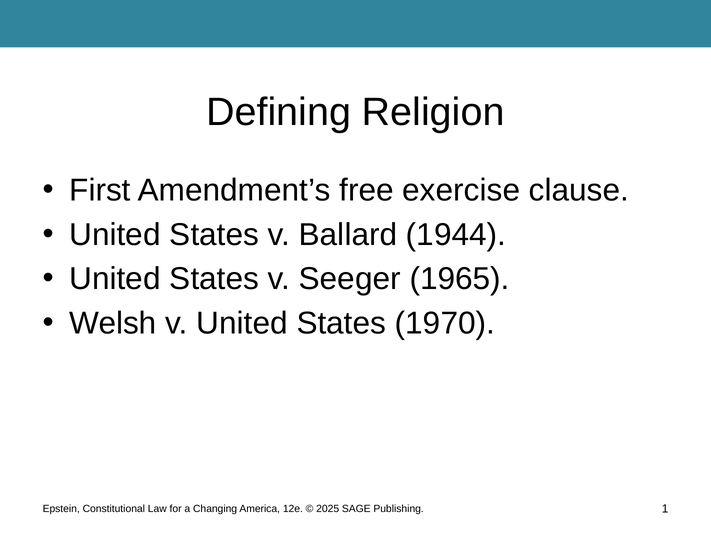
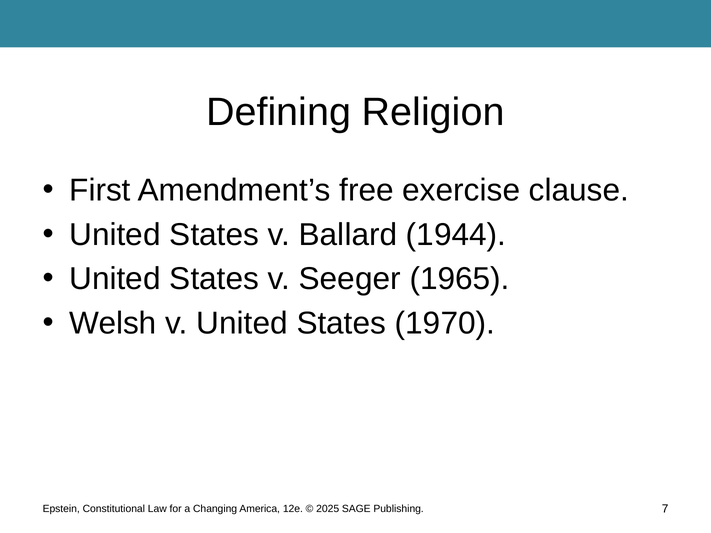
1: 1 -> 7 (665, 509)
